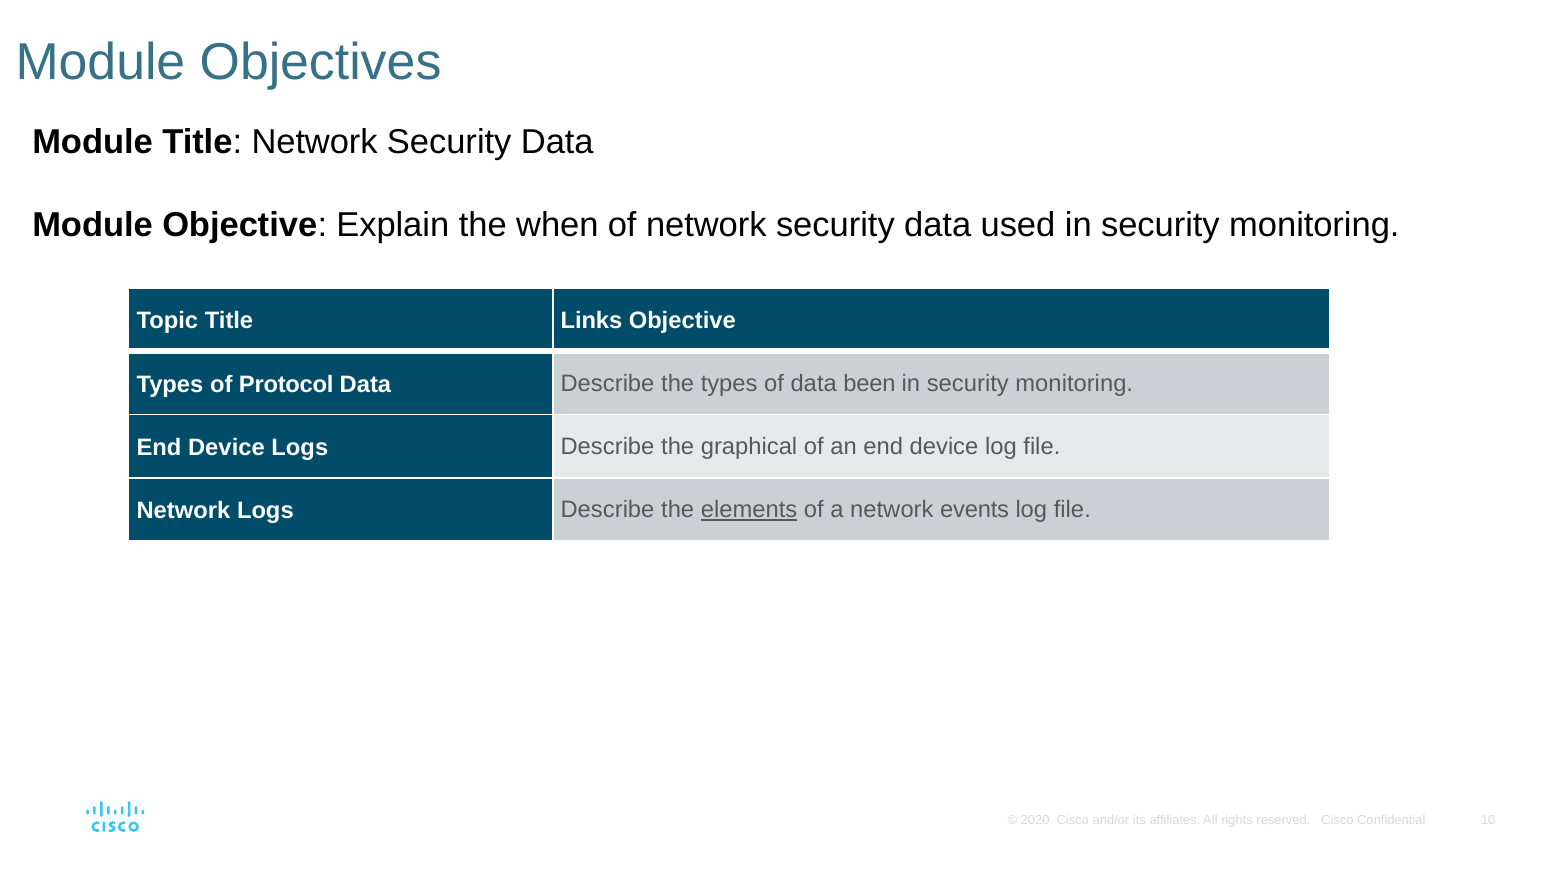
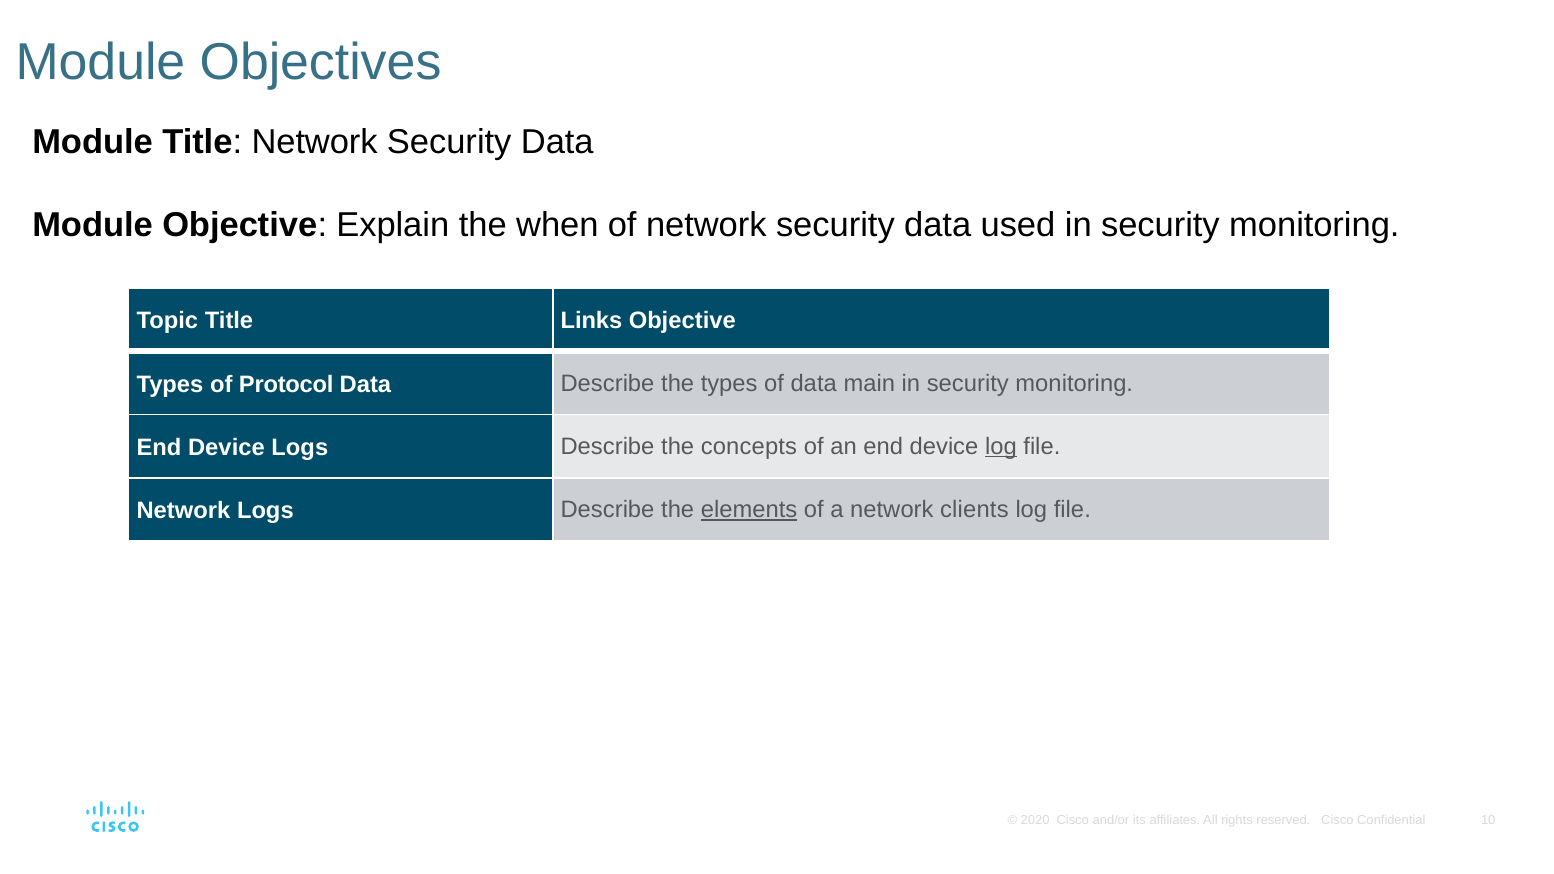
been: been -> main (869, 383)
graphical: graphical -> concepts (749, 447)
log underline: none -> present (1001, 447)
events: events -> clients (974, 510)
